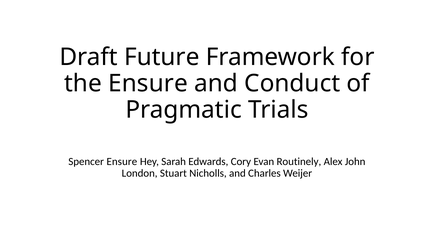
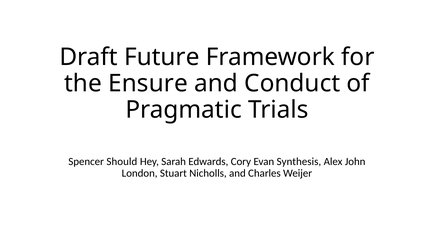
Spencer Ensure: Ensure -> Should (122, 162)
Routinely: Routinely -> Synthesis (299, 162)
